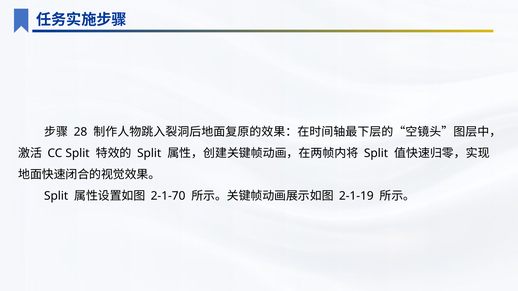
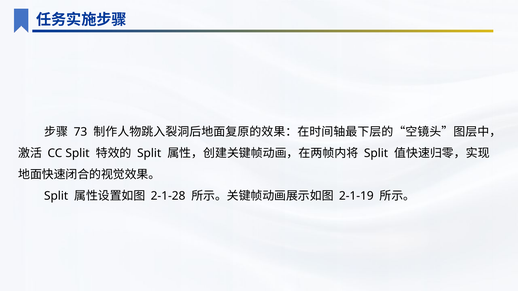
28: 28 -> 73 (80, 132)
2-1-70: 2-1-70 -> 2-1-28 (168, 196)
